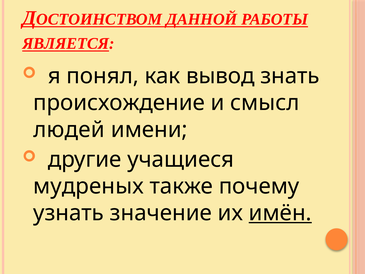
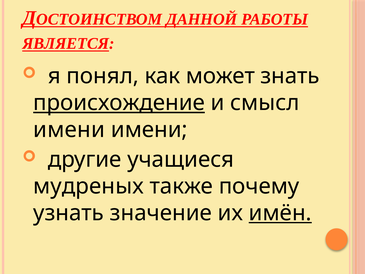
вывод: вывод -> может (220, 76)
происхождение underline: none -> present (119, 103)
людей: людей -> имени (69, 130)
